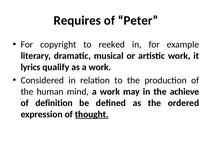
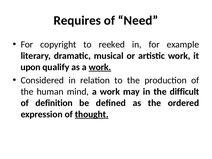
Peter: Peter -> Need (138, 21)
lyrics: lyrics -> upon (31, 67)
work underline: none -> present (100, 67)
achieve: achieve -> difficult (185, 92)
